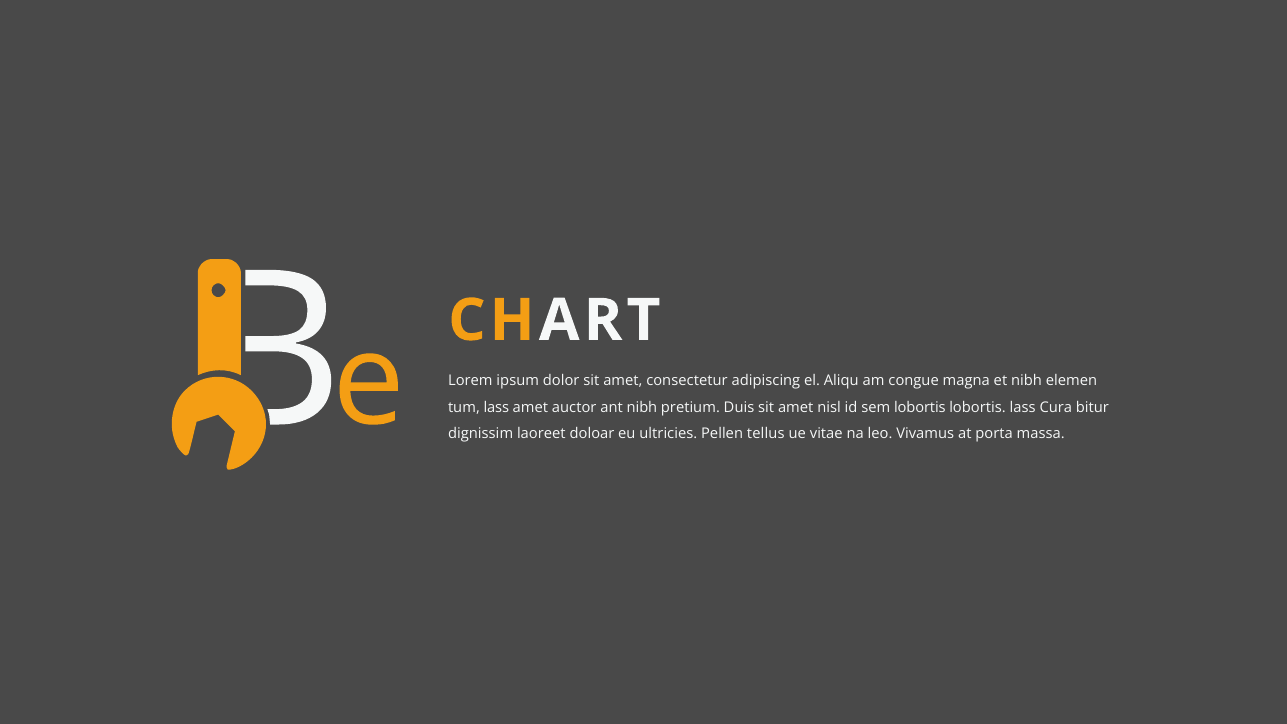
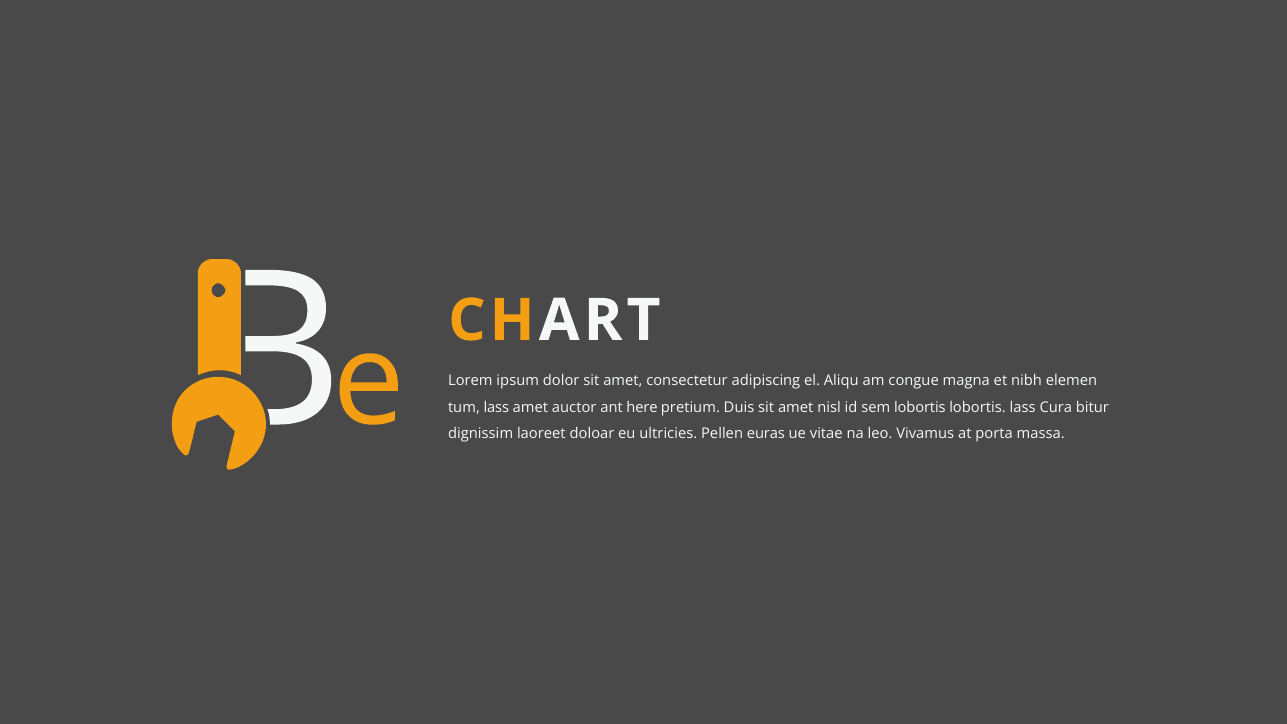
ant nibh: nibh -> here (642, 408)
tellus: tellus -> euras (766, 434)
